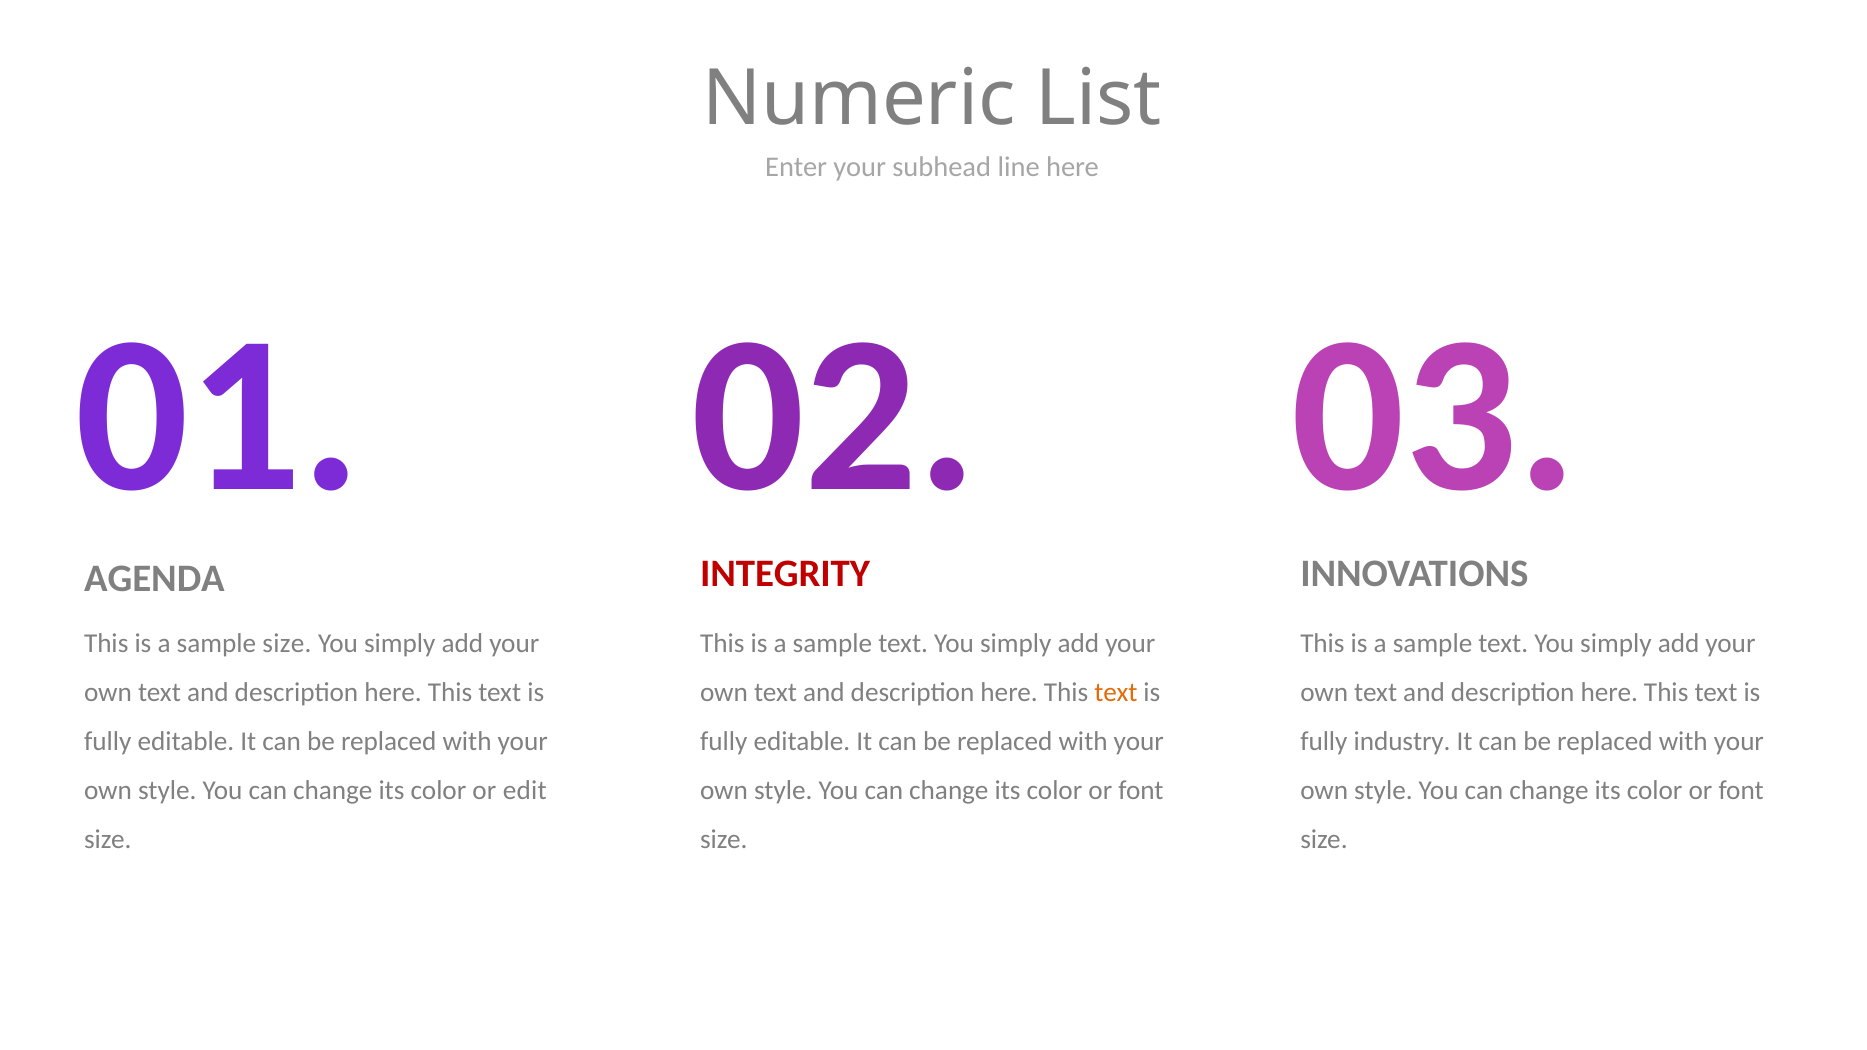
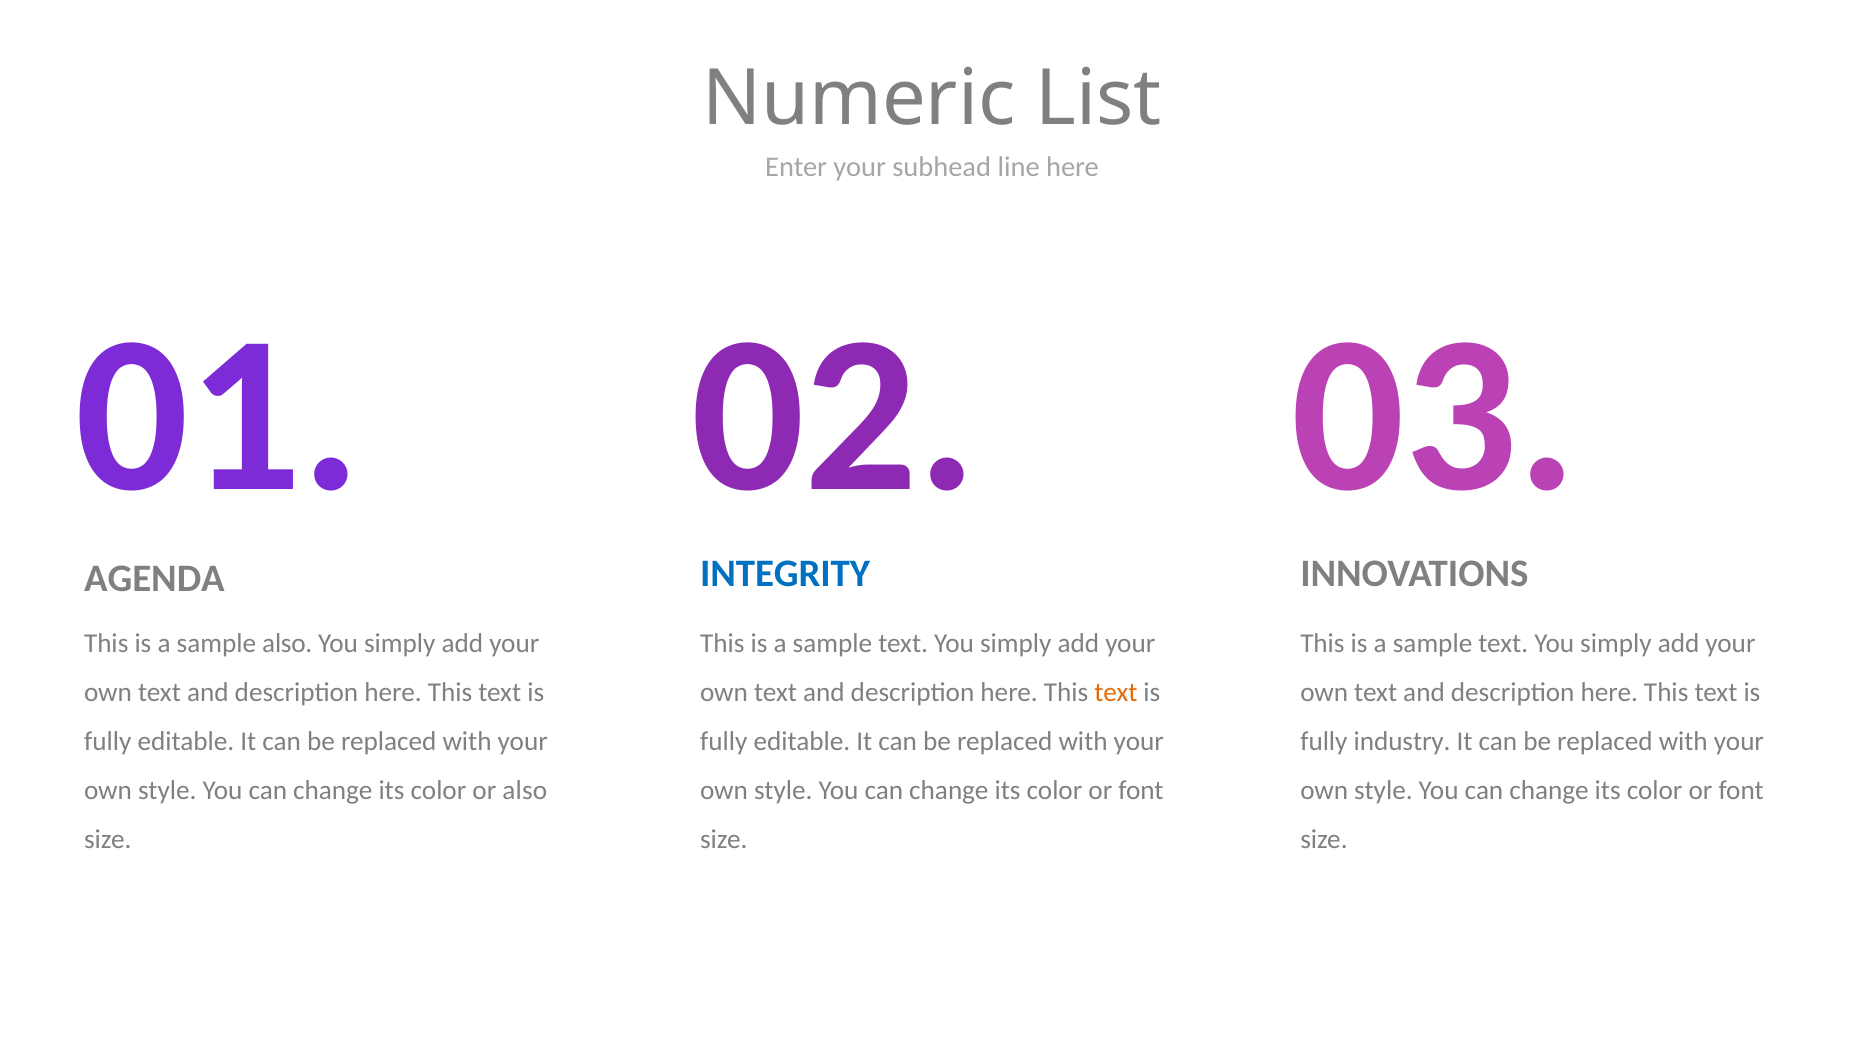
INTEGRITY colour: red -> blue (785, 574)
sample size: size -> also (287, 643)
or edit: edit -> also (525, 791)
